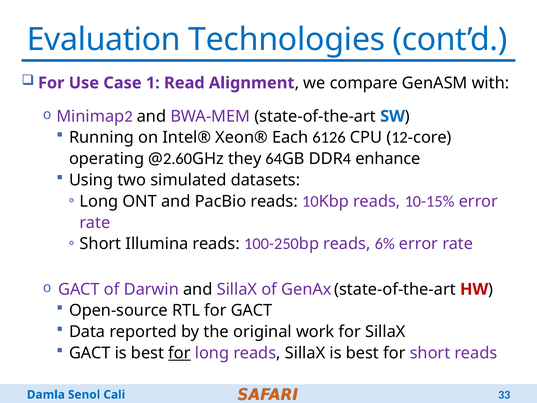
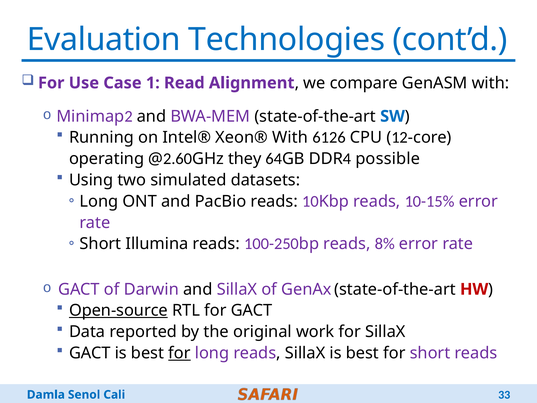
Xeon® Each: Each -> With (290, 137)
enhance: enhance -> possible (388, 159)
6%: 6% -> 8% (385, 244)
Open-source underline: none -> present (118, 310)
